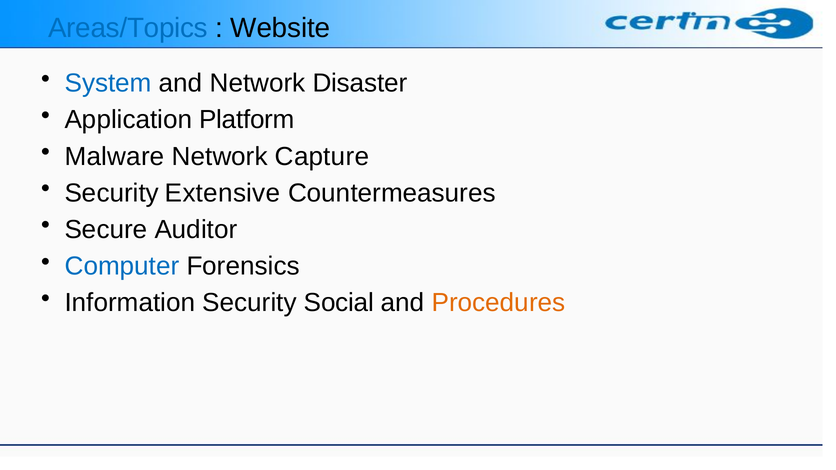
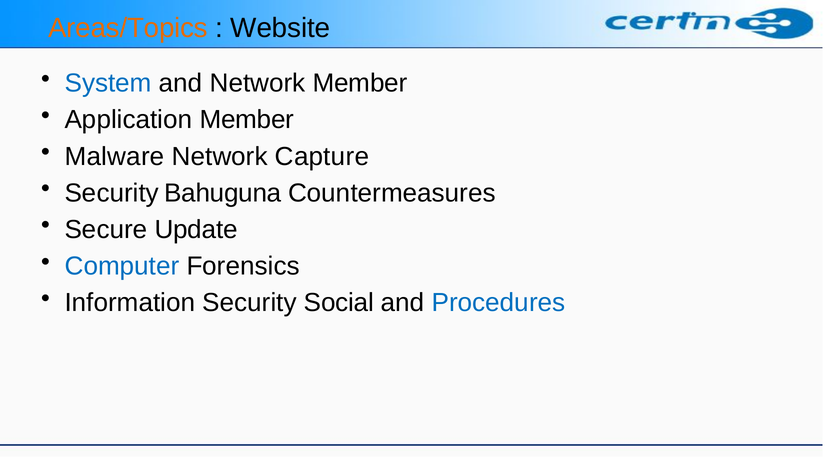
Areas/Topics colour: blue -> orange (128, 28)
Network Disaster: Disaster -> Member (360, 83)
Application Platform: Platform -> Member (247, 120)
Extensive: Extensive -> Bahuguna (223, 193)
Auditor: Auditor -> Update (196, 230)
Procedures colour: orange -> blue (499, 303)
